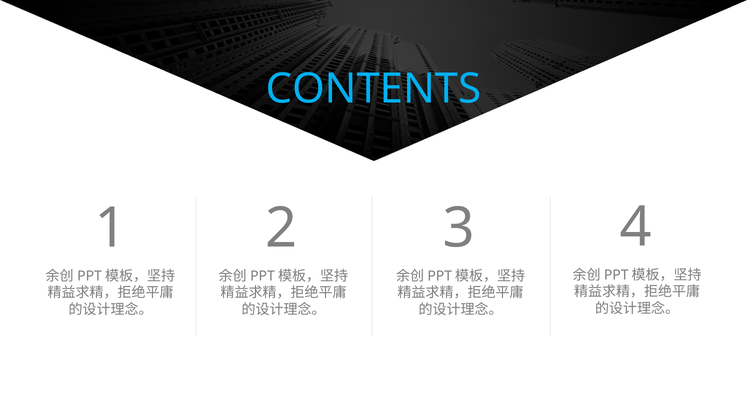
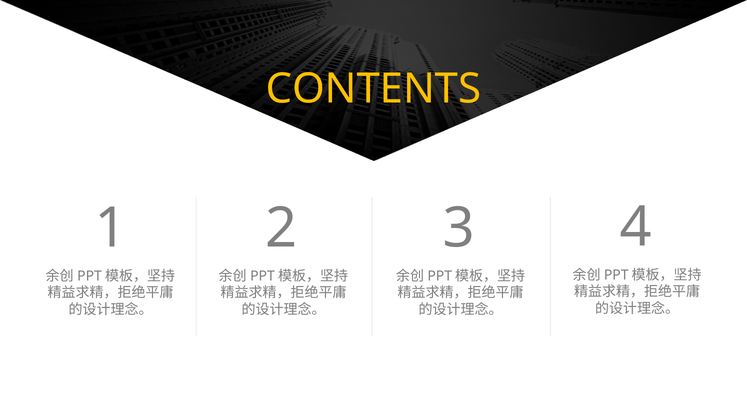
CONTENTS colour: light blue -> yellow (374, 89)
